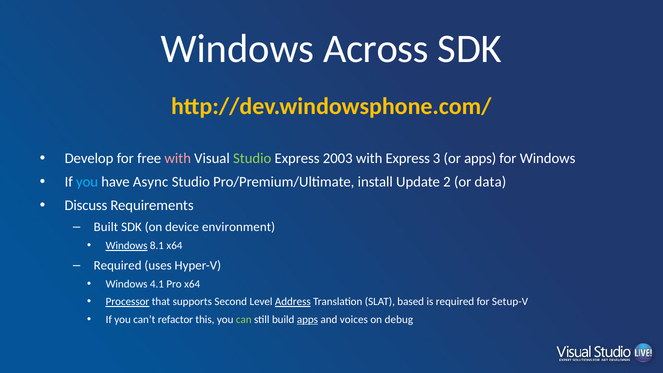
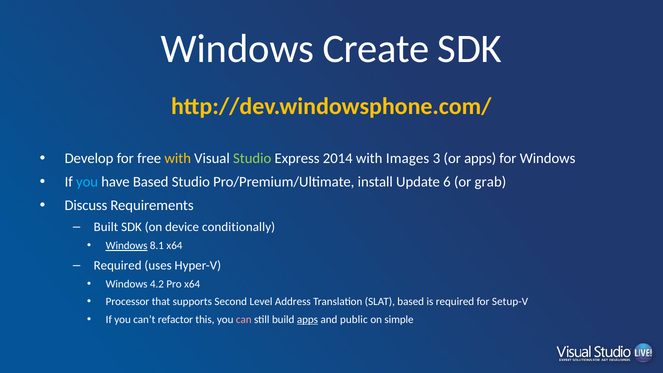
Across: Across -> Create (376, 49)
with colour: pink -> yellow (178, 158)
2003: 2003 -> 2014 (338, 158)
with Express: Express -> Images (408, 158)
have Async: Async -> Based (151, 182)
2: 2 -> 6 (447, 182)
data: data -> grab (490, 182)
environment: environment -> conditionally (239, 227)
4.1: 4.1 -> 4.2 (157, 284)
Processor underline: present -> none (128, 302)
Address underline: present -> none (293, 302)
can colour: light green -> pink (244, 319)
voices: voices -> public (354, 319)
debug: debug -> simple (399, 319)
